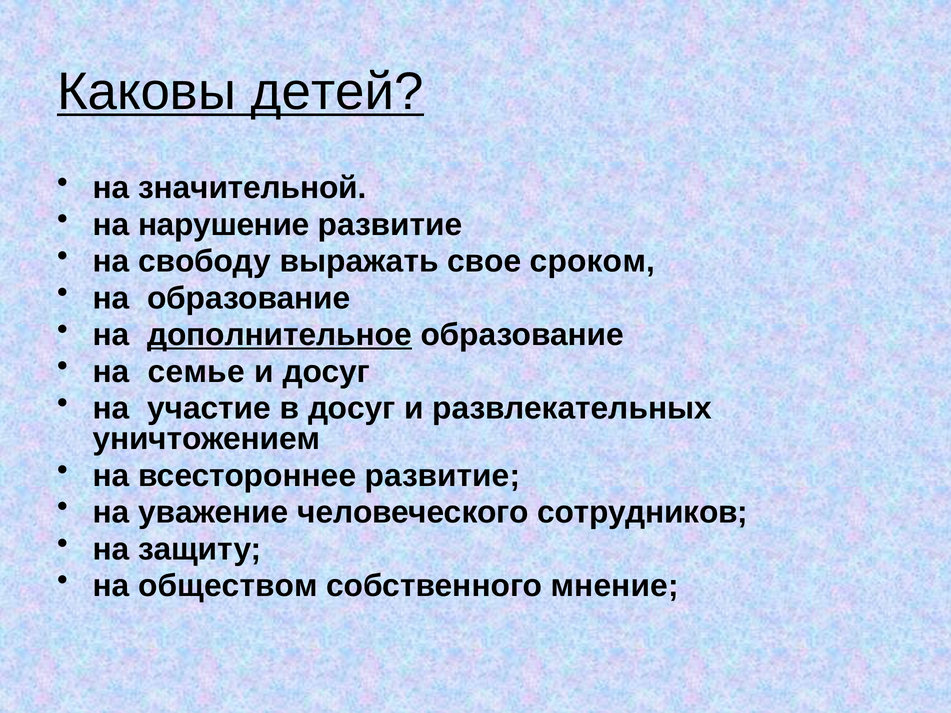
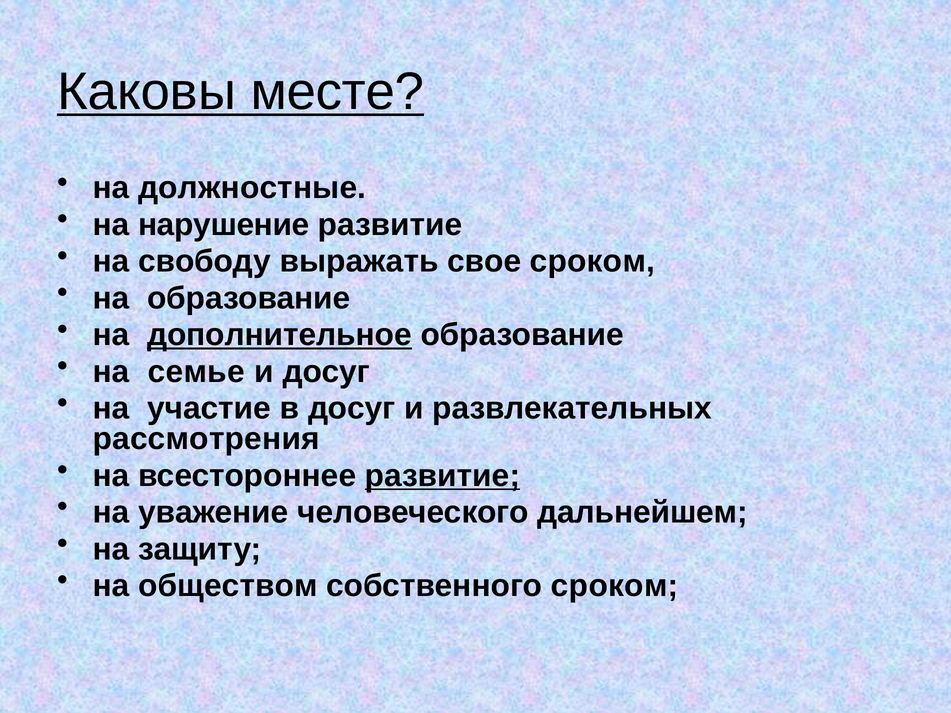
детей: детей -> месте (337, 92)
значительной: значительной -> должностные (252, 188)
уничтожением: уничтожением -> рассмотрения (206, 439)
развитие underline: none -> present (443, 476)
сотрудников: сотрудников -> дальнейшем (643, 513)
собственного мнение: мнение -> сроком (615, 586)
